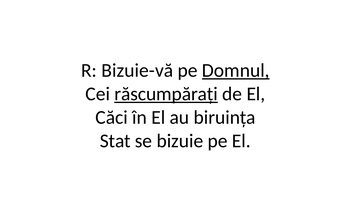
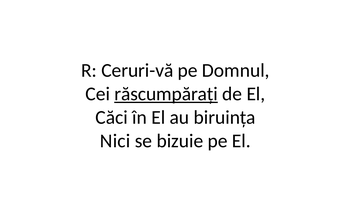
Bizuie-vă: Bizuie-vă -> Ceruri-vă (137, 70)
Domnul underline: present -> none (236, 70)
Stat: Stat -> Nici (115, 140)
